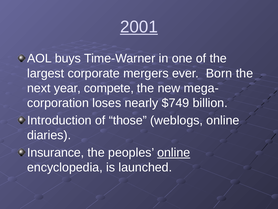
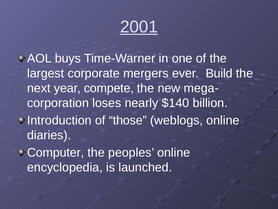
Born: Born -> Build (219, 73)
$749: $749 -> $140 (175, 103)
Insurance: Insurance -> Computer (56, 152)
online underline: present -> none (174, 152)
